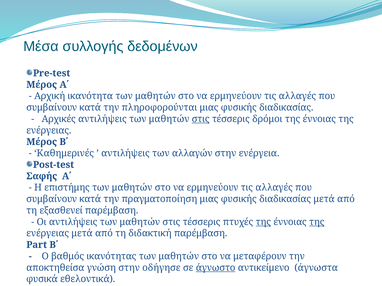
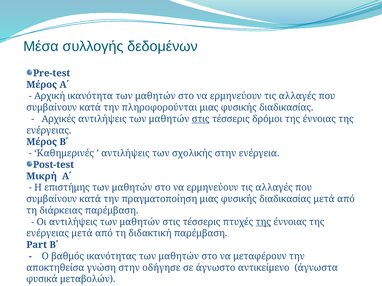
αλλαγών: αλλαγών -> σχολικής (192, 154)
Σαφής: Σαφής -> Μικρή (42, 176)
εξασθενεί: εξασθενεί -> διάρκειας (61, 211)
της underline: present -> none (317, 222)
άγνωστο underline: present -> none (216, 268)
εθελοντικά: εθελοντικά -> μεταβολών (88, 280)
